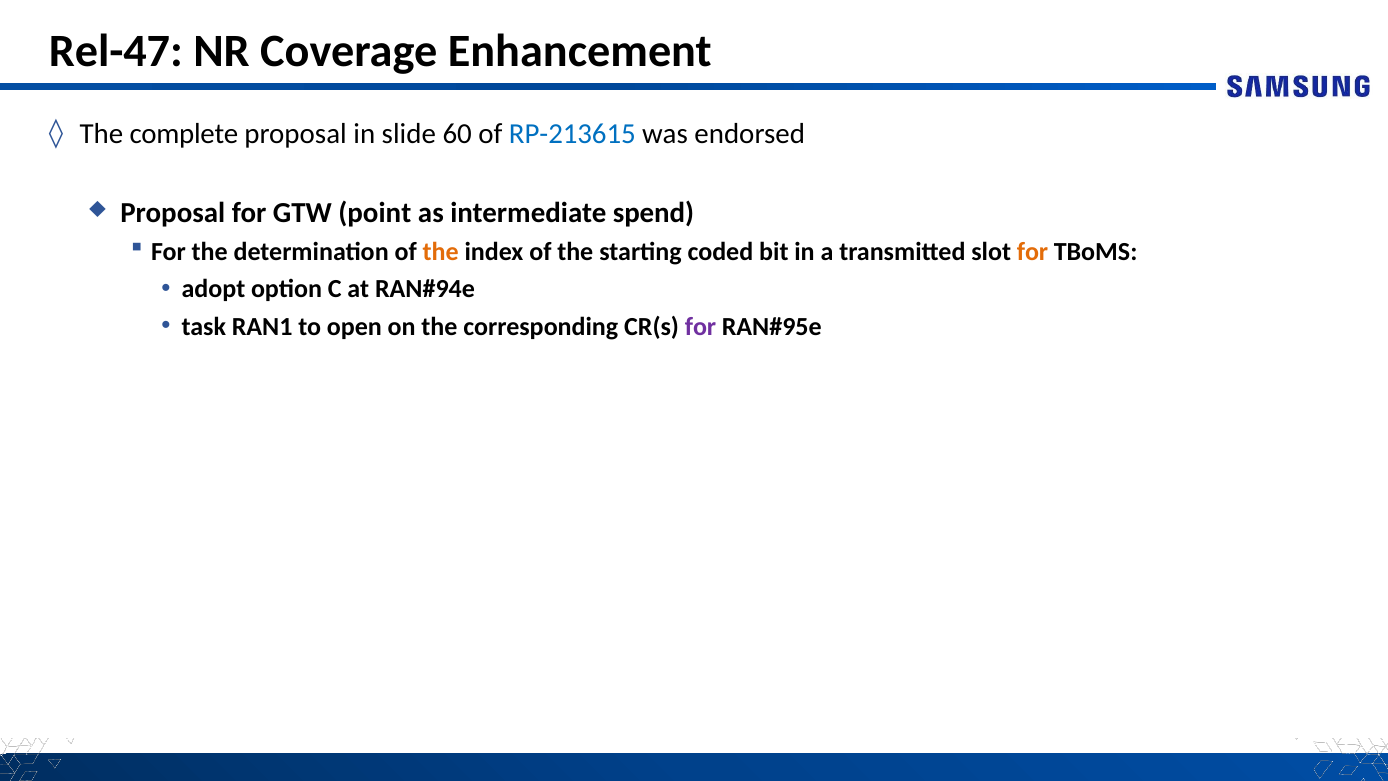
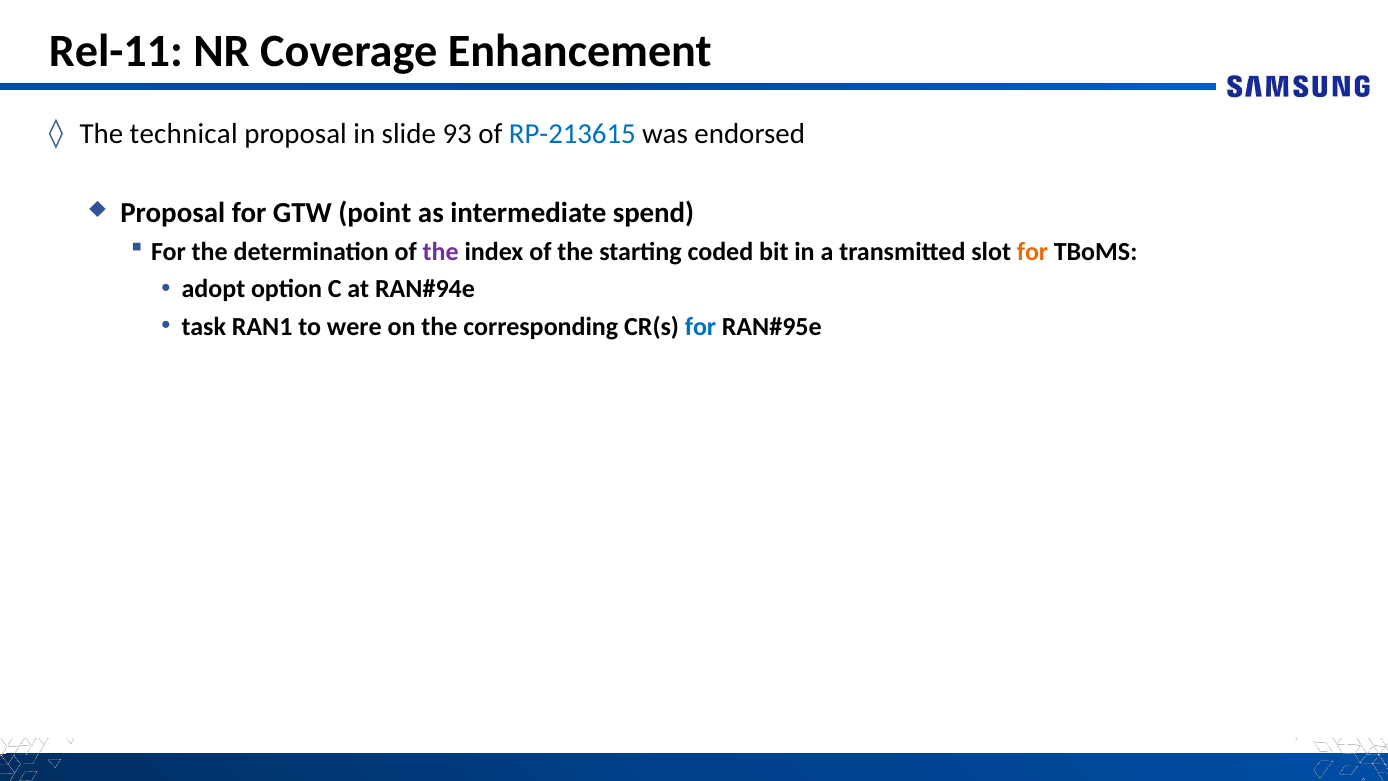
Rel-47: Rel-47 -> Rel-11 (116, 51)
complete: complete -> technical (184, 134)
60: 60 -> 93 (457, 134)
the colour: orange -> purple (441, 252)
open: open -> were (354, 327)
for colour: purple -> blue (701, 327)
